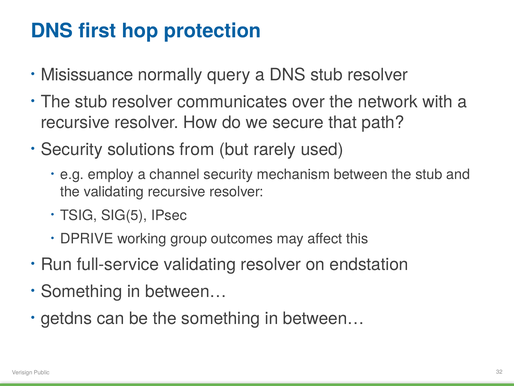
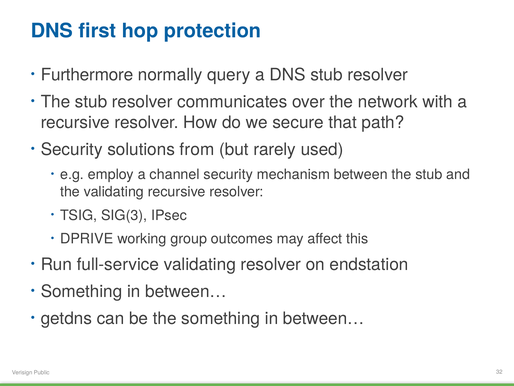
Misissuance: Misissuance -> Furthermore (87, 75)
SIG(5: SIG(5 -> SIG(3 (124, 215)
